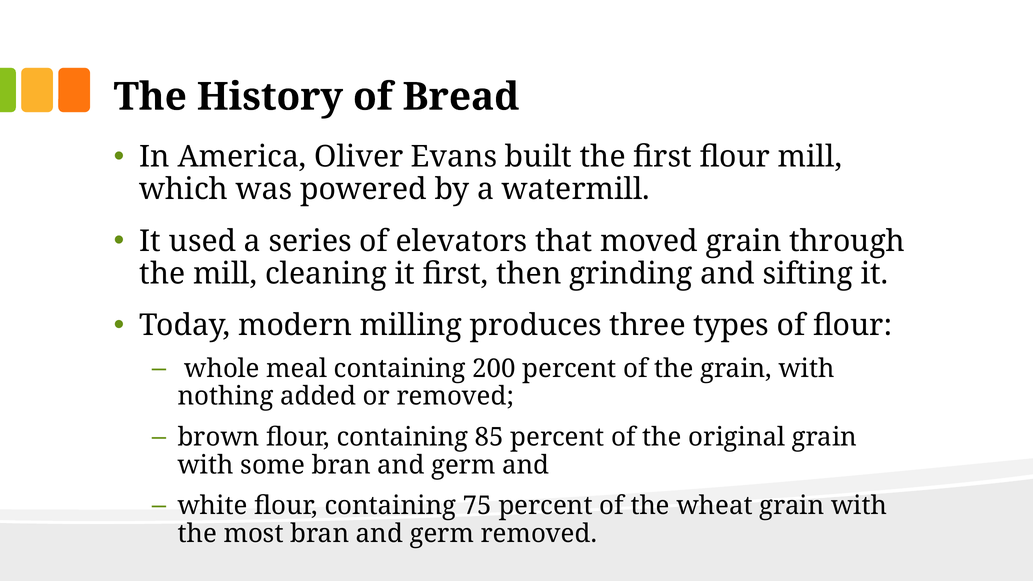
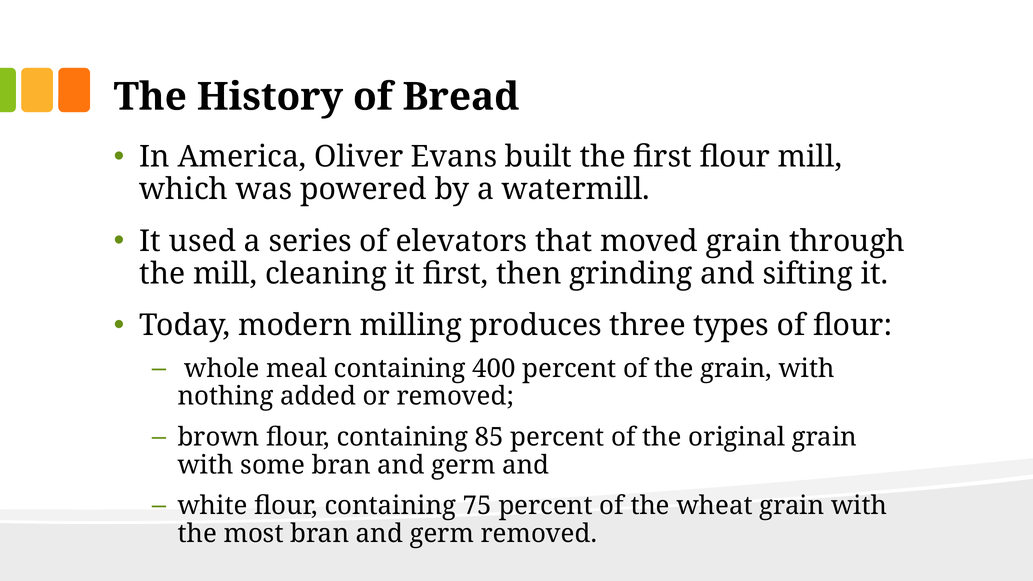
200: 200 -> 400 (494, 369)
